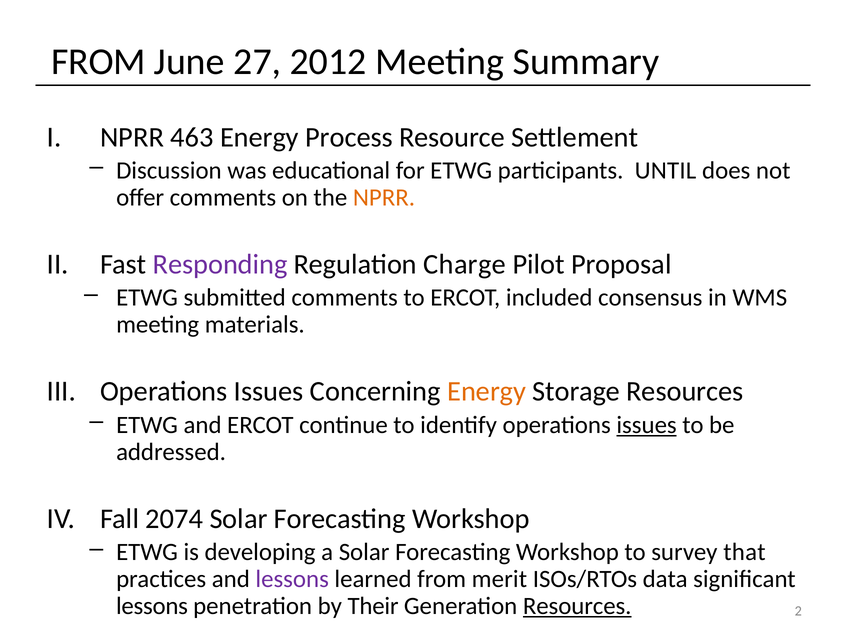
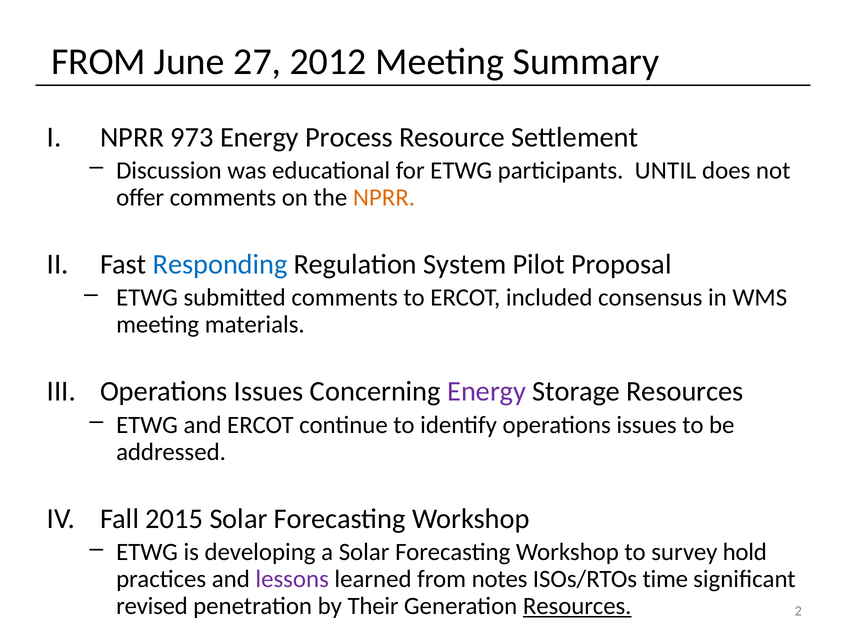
463: 463 -> 973 (192, 137)
Responding colour: purple -> blue (220, 264)
Charge: Charge -> System (465, 264)
Energy colour: orange -> purple (487, 391)
issues underline: present -> none (647, 425)
2074: 2074 -> 2015 (174, 519)
that: that -> hold (745, 552)
merit: merit -> notes (500, 579)
data: data -> time (665, 579)
lessons: lessons -> revised (152, 606)
